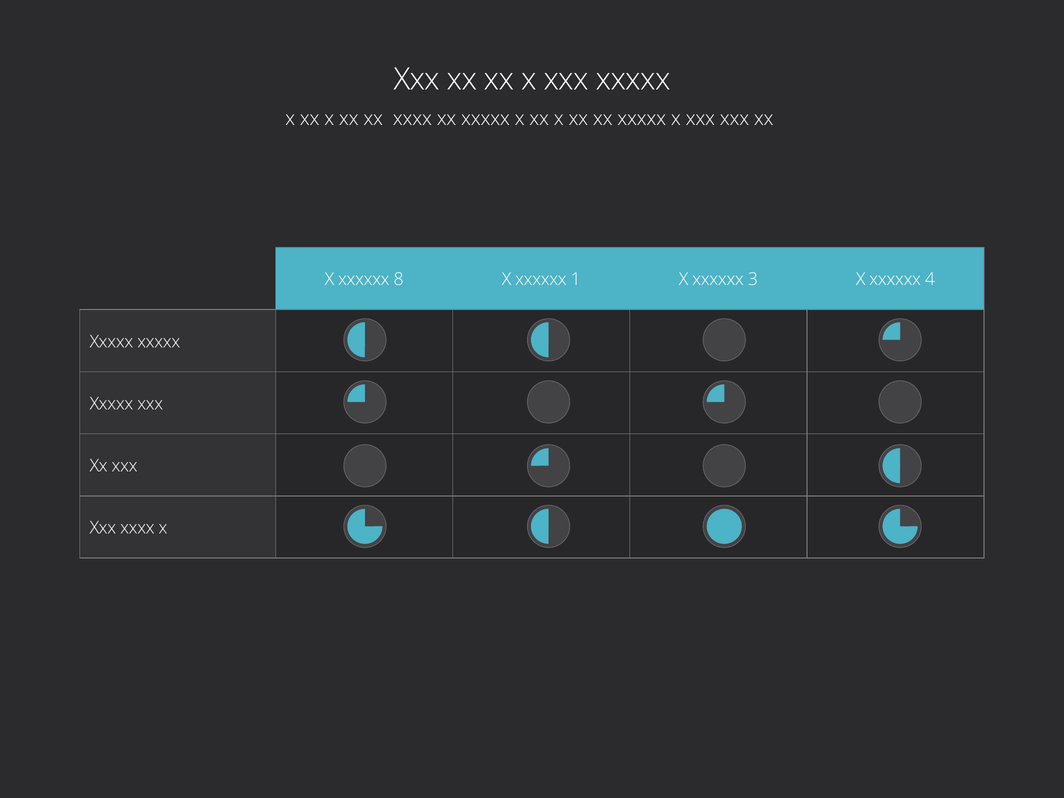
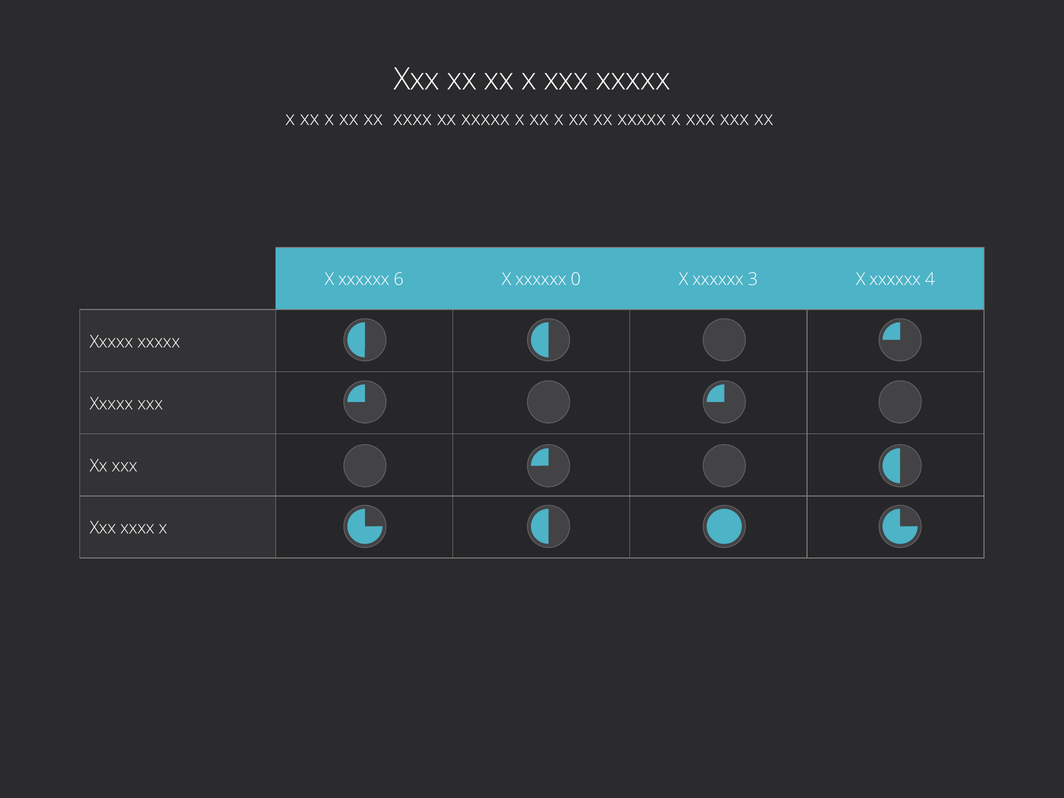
8: 8 -> 6 (399, 280)
1: 1 -> 0 (576, 280)
